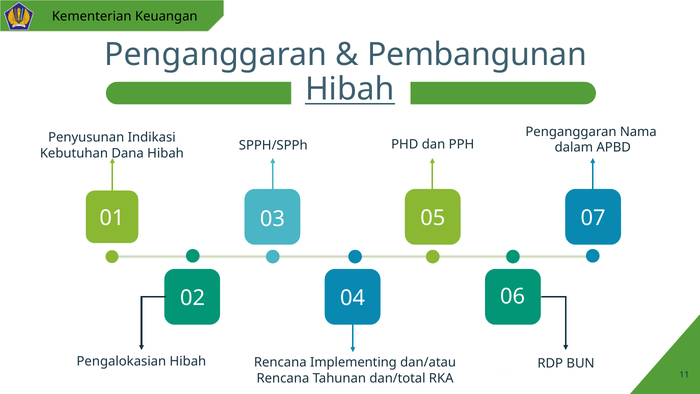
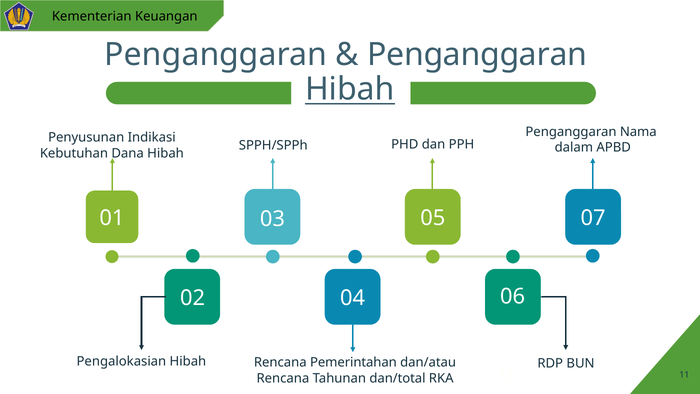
Pembangunan: Pembangunan -> Penganggaran (477, 54)
Implementing: Implementing -> Pemerintahan (353, 362)
